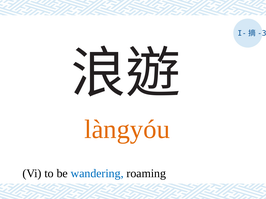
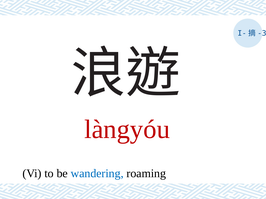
làngyóu colour: orange -> red (127, 130)
